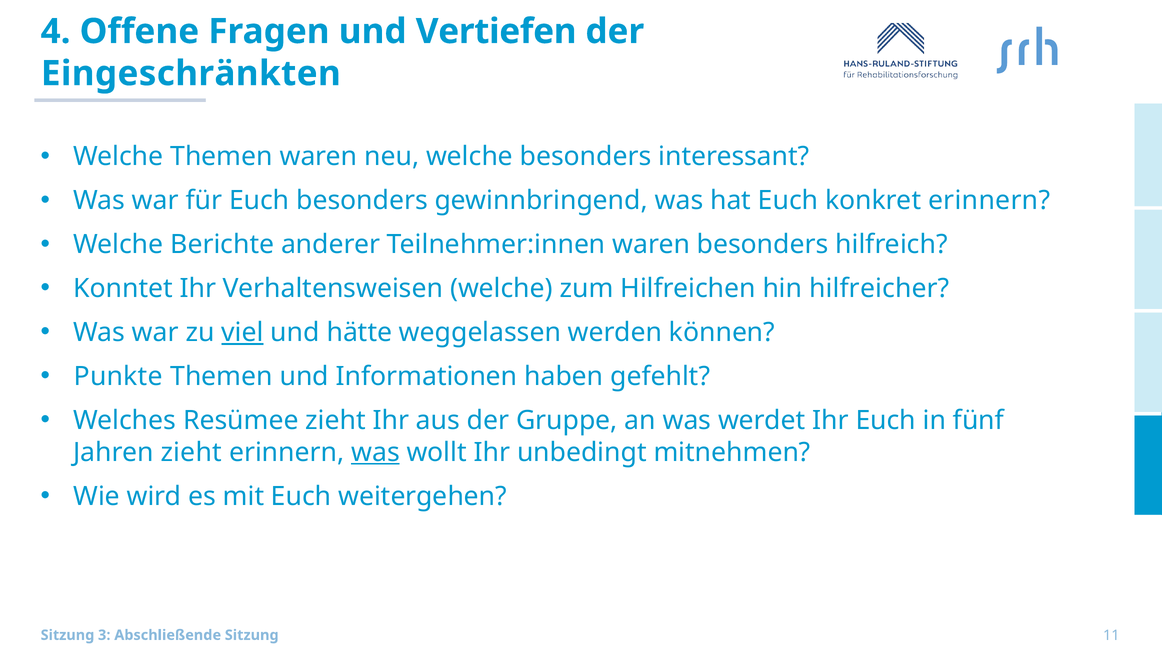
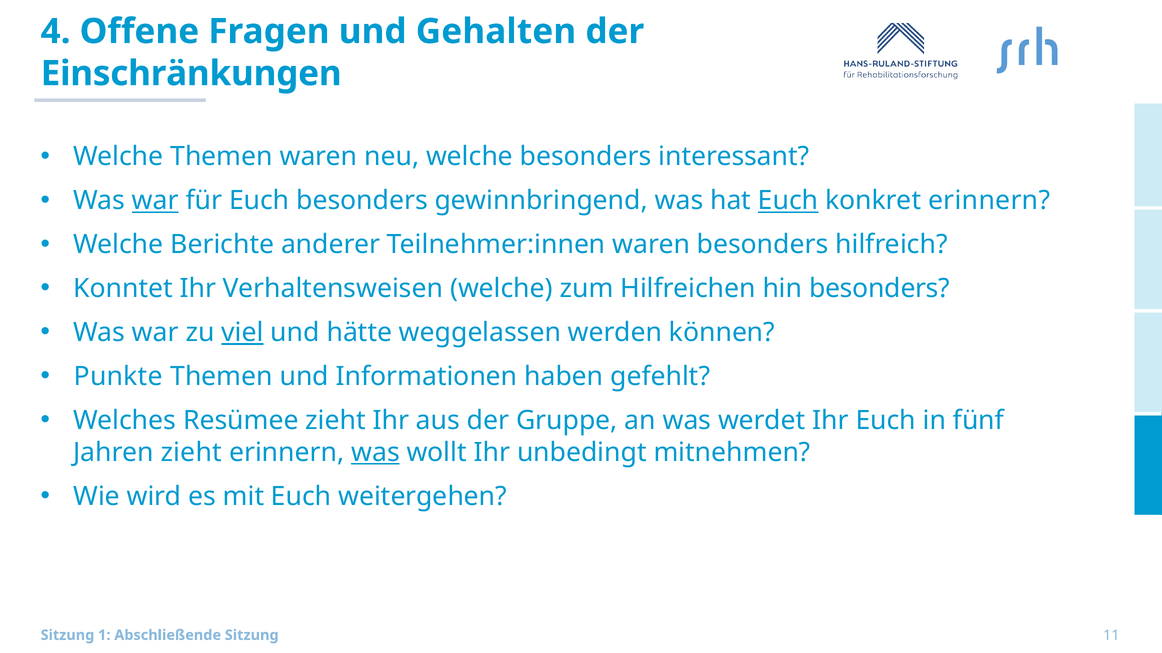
Vertiefen: Vertiefen -> Gehalten (496, 32)
Eingeschränkten: Eingeschränkten -> Einschränkungen (191, 74)
war underline: none -> present (155, 201)
Euch underline: none -> present (788, 201)
hin hilfreicher: hilfreicher -> besonders (880, 289)
3: 3 -> 1 (104, 636)
